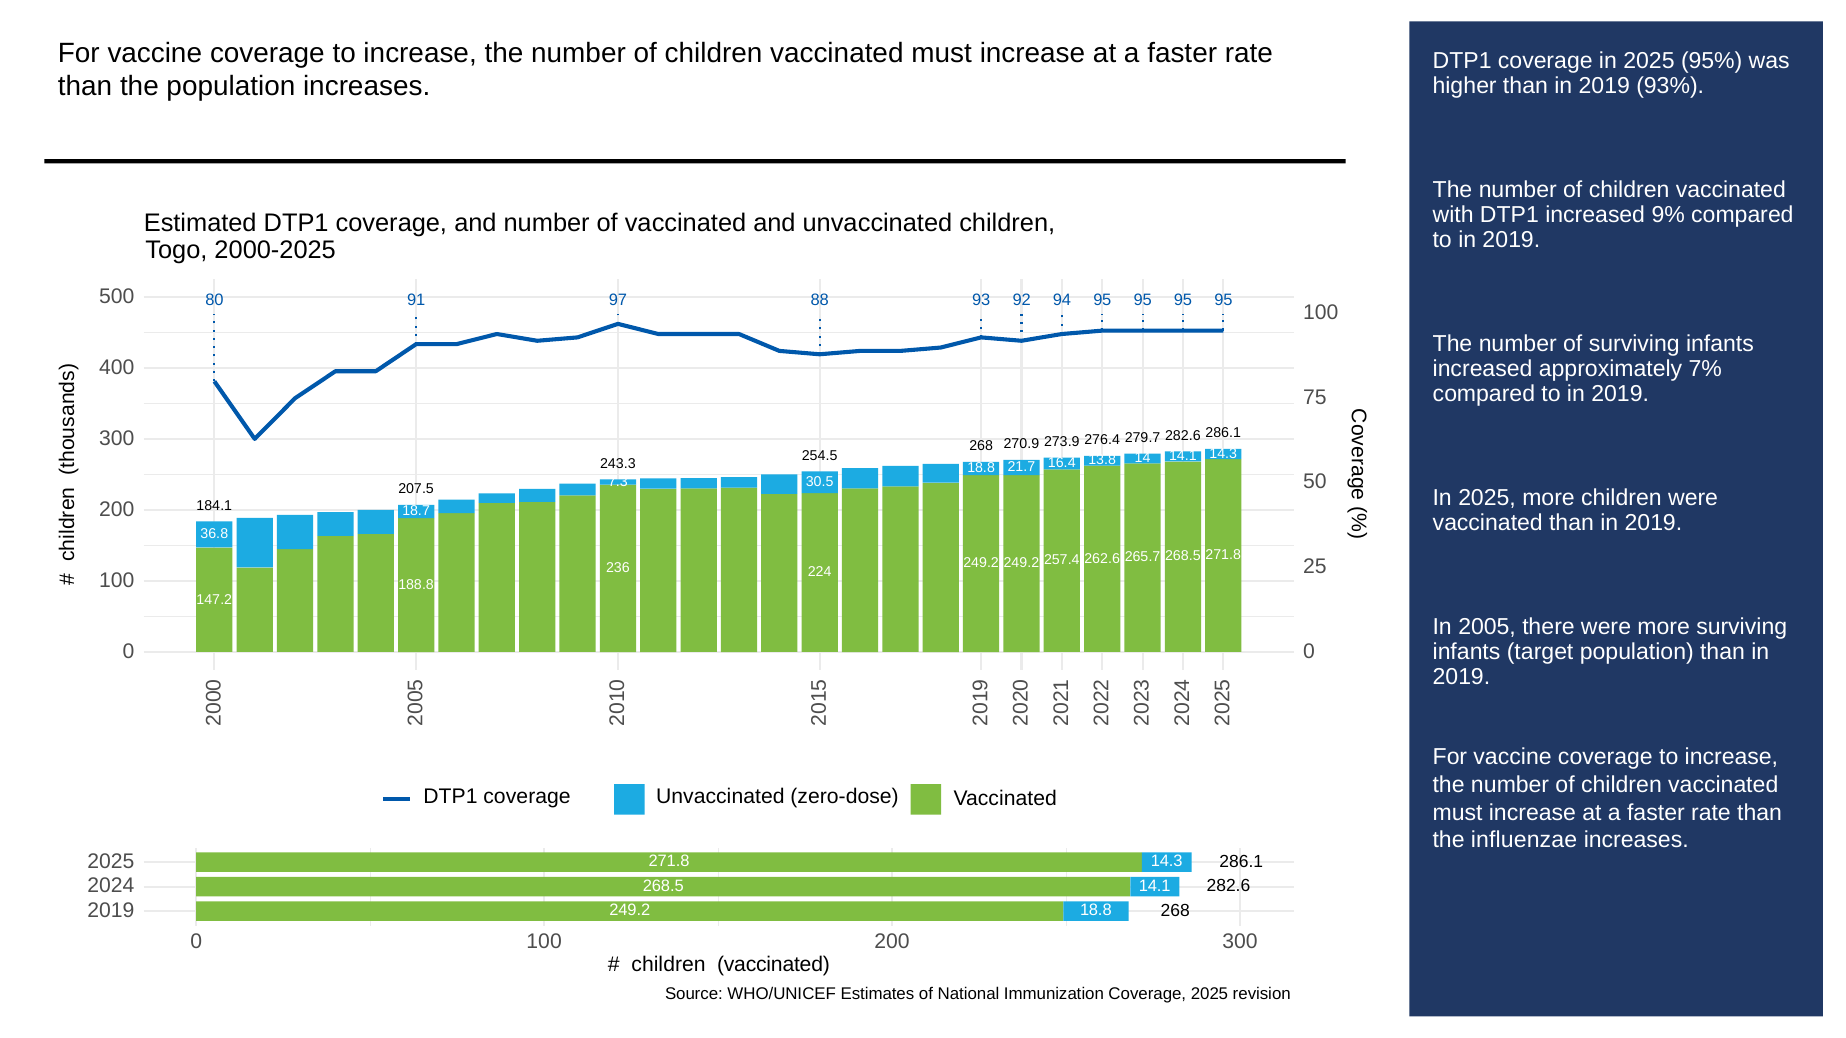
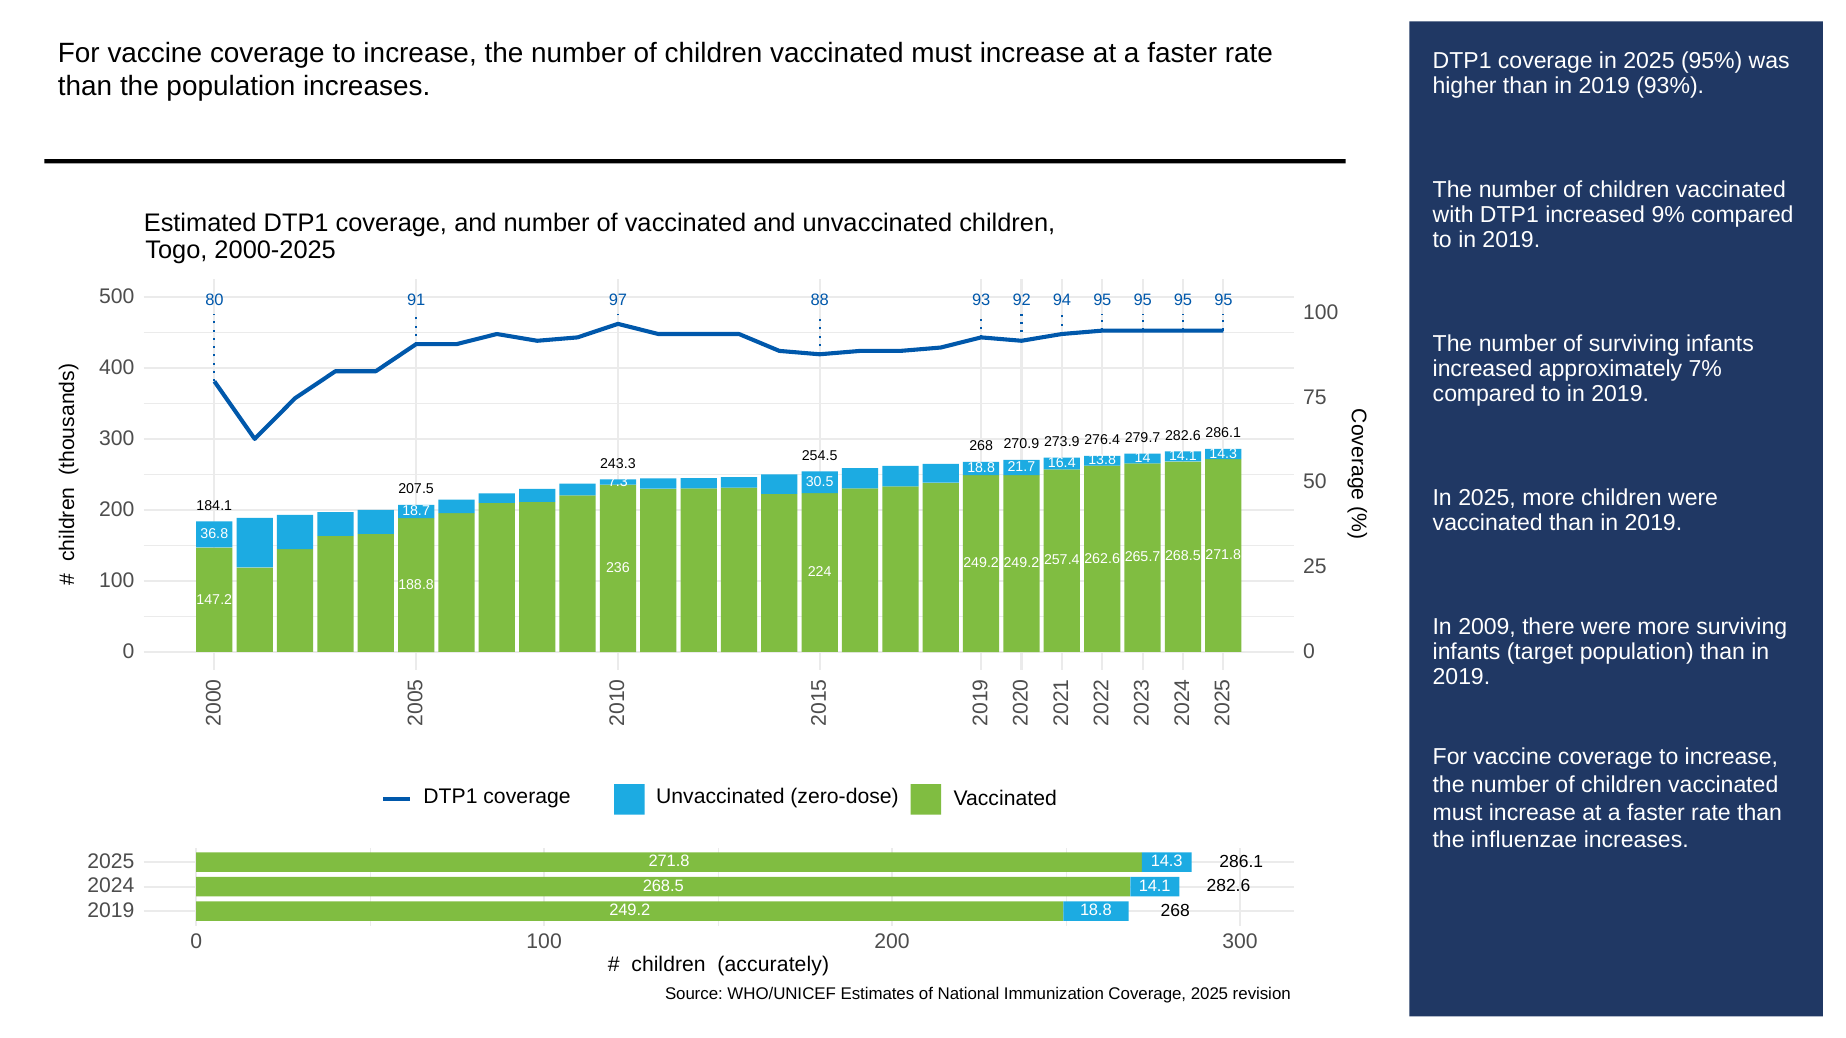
2005: 2005 -> 2009 (1487, 627)
vaccinated: vaccinated -> accurately (773, 965)
